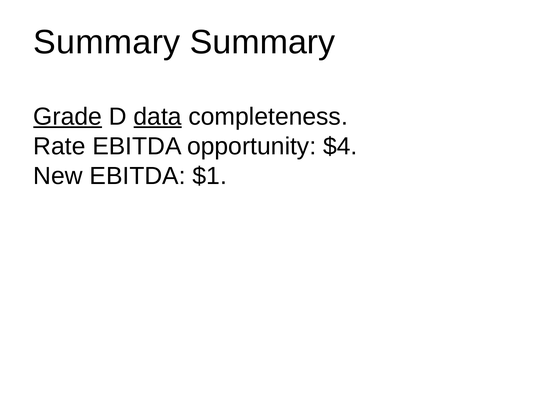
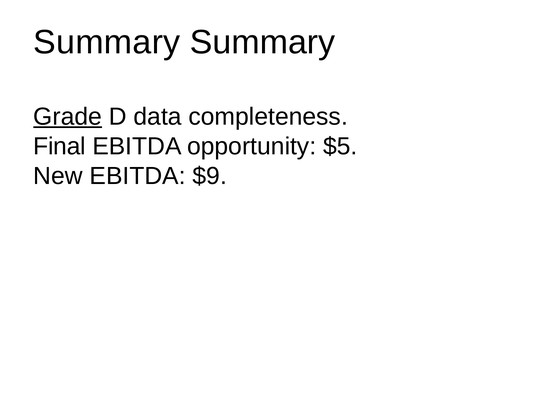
data underline: present -> none (158, 117)
Rate: Rate -> Final (59, 146)
$4: $4 -> $5 (340, 146)
$1: $1 -> $9 (210, 176)
